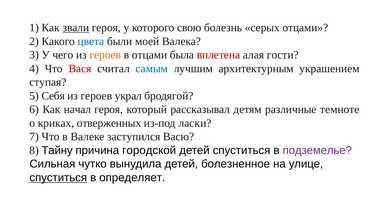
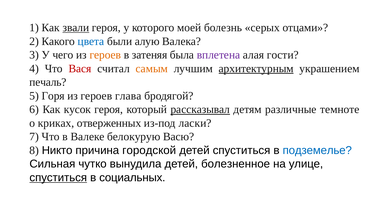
свою: свою -> моей (189, 28)
моей: моей -> алую (147, 41)
в отцами: отцами -> затеняя (150, 55)
вплетена colour: red -> purple (219, 55)
самым colour: blue -> orange (152, 69)
архитектурным underline: none -> present (256, 69)
ступая: ступая -> печаль (48, 82)
Себя: Себя -> Горя (53, 96)
украл: украл -> глава (128, 96)
начал: начал -> кусок (77, 110)
рассказывал underline: none -> present (200, 110)
заступился: заступился -> белокурую (134, 137)
Тайну: Тайну -> Никто (57, 151)
подземелье colour: purple -> blue (317, 151)
определяет: определяет -> социальных (132, 178)
